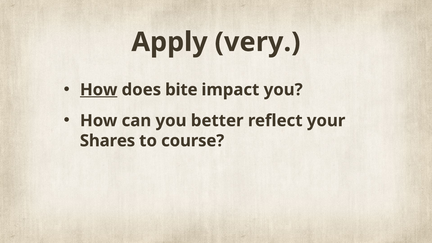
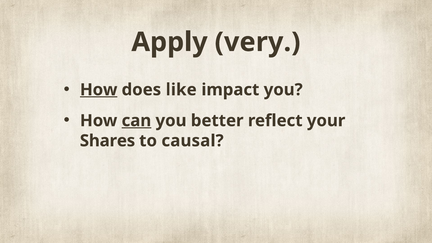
bite: bite -> like (181, 90)
can underline: none -> present (136, 121)
course: course -> causal (193, 141)
